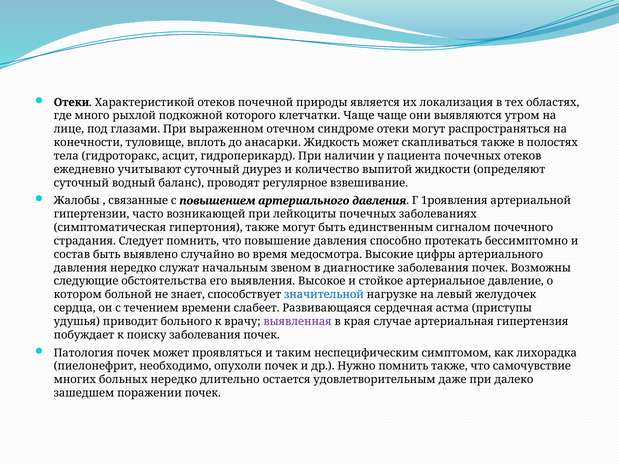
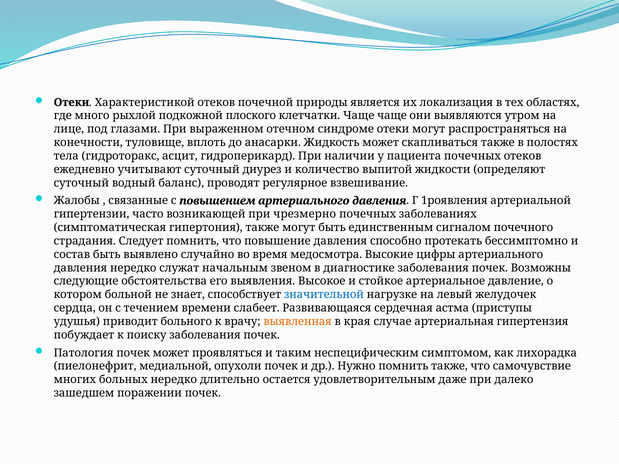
которого: которого -> плоского (251, 116)
лейкоциты: лейкоциты -> чрезмерно (305, 214)
выявленная colour: purple -> orange (298, 322)
необходимо: необходимо -> медиальной (175, 366)
